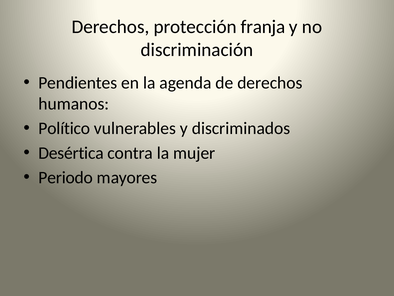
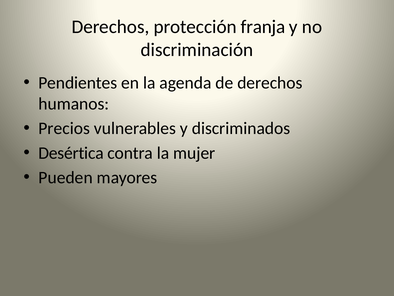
Político: Político -> Precios (64, 128)
Periodo: Periodo -> Pueden (66, 177)
